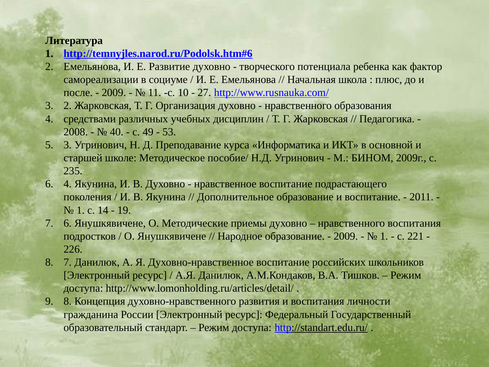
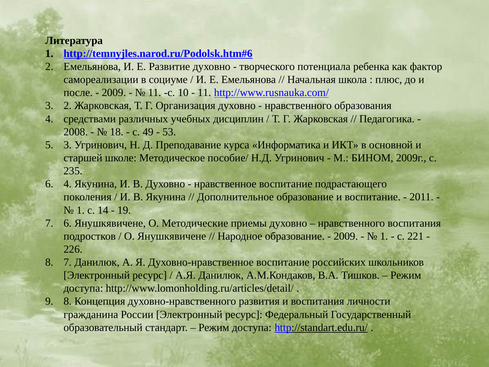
27: 27 -> 11 (204, 93)
40: 40 -> 18 (117, 132)
